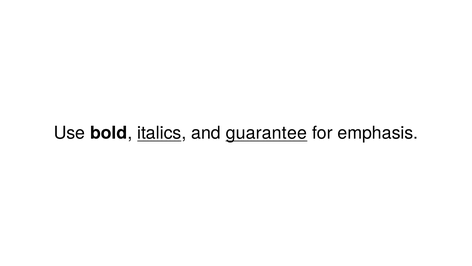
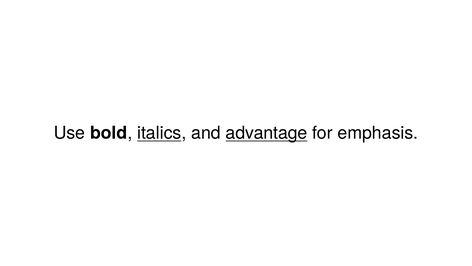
guarantee: guarantee -> advantage (267, 133)
